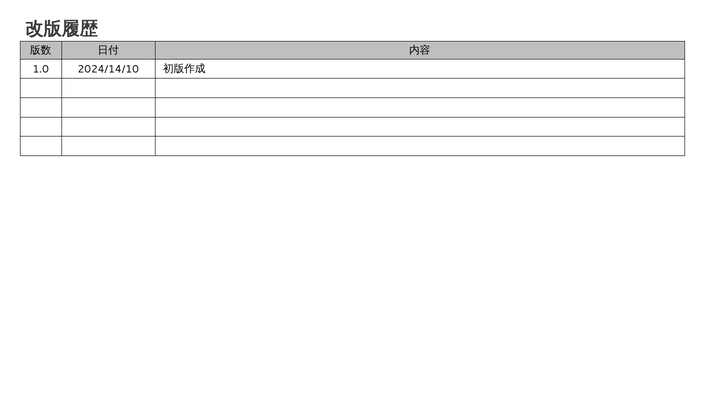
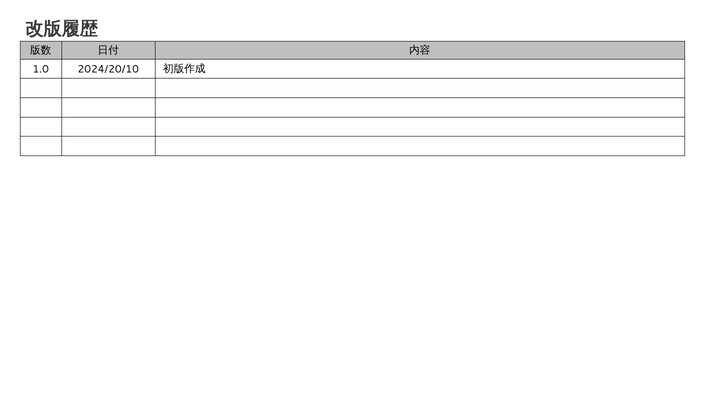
2024/14/10: 2024/14/10 -> 2024/20/10 (108, 69)
